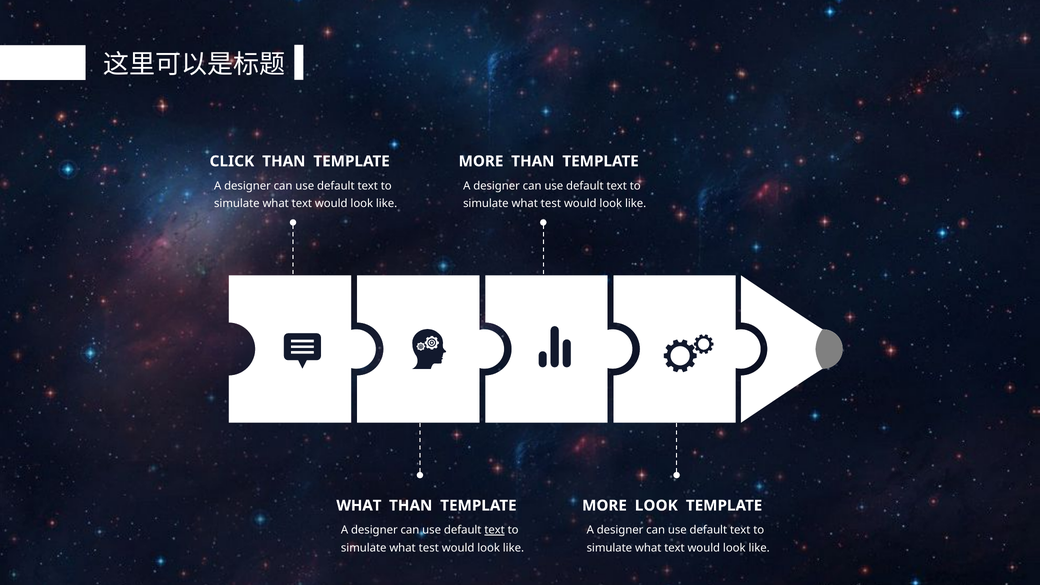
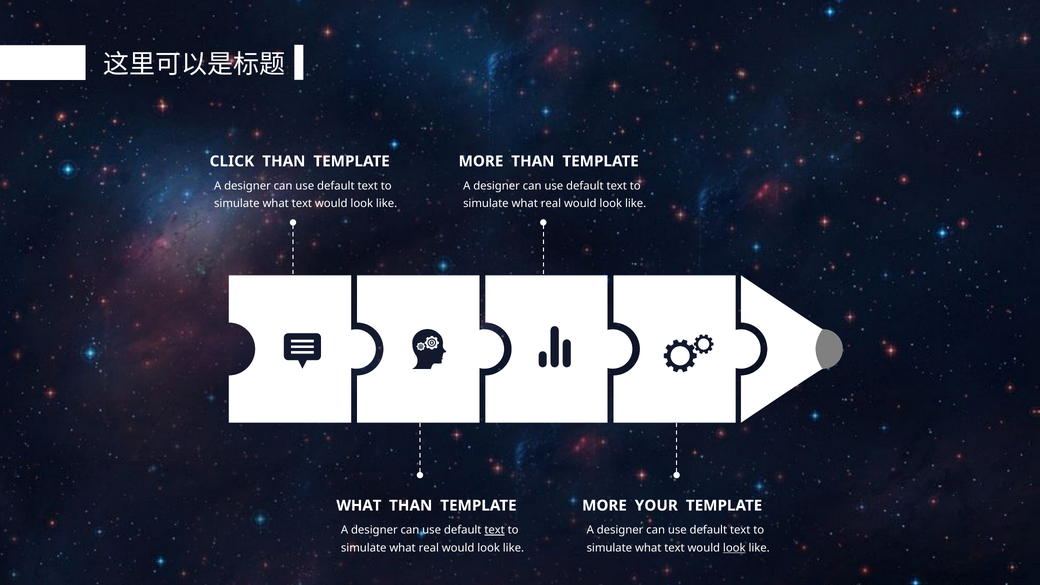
test: test -> real (551, 204)
MORE LOOK: LOOK -> YOUR (656, 506)
test: test -> real (429, 548)
look underline: none -> present (734, 548)
